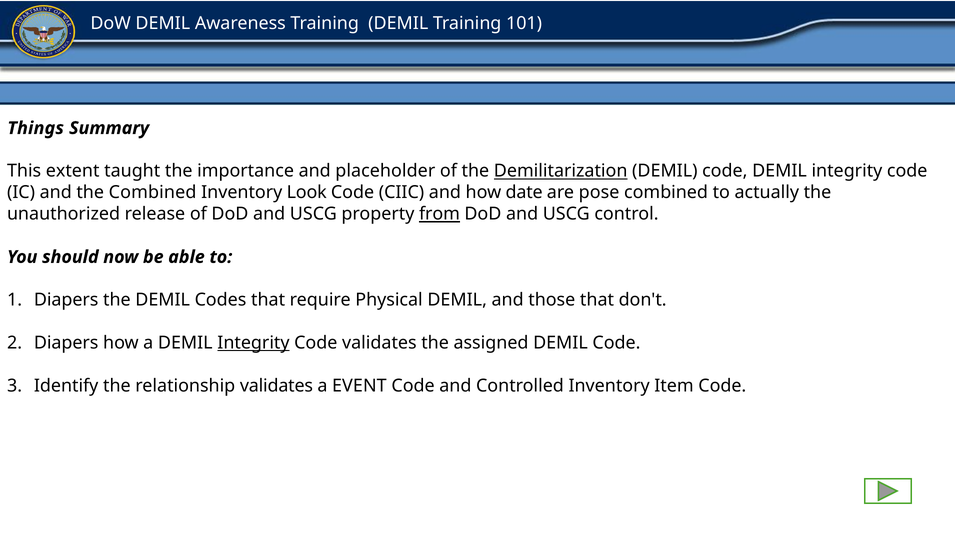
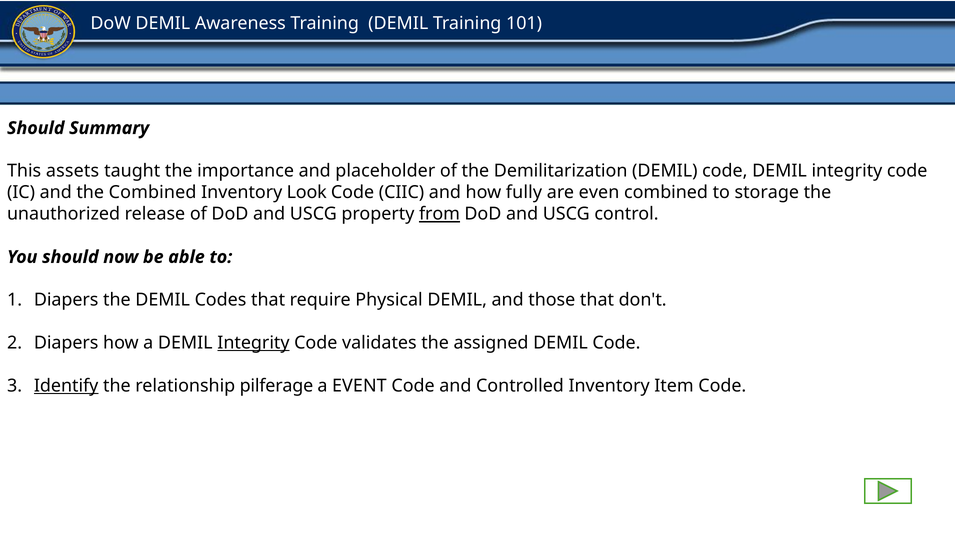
Things: Things -> Should (36, 128)
extent: extent -> assets (73, 171)
Demilitarization underline: present -> none (561, 171)
date: date -> fully (524, 193)
pose: pose -> even (599, 193)
actually: actually -> storage (767, 193)
Identify underline: none -> present (66, 386)
relationship validates: validates -> pilferage (276, 386)
